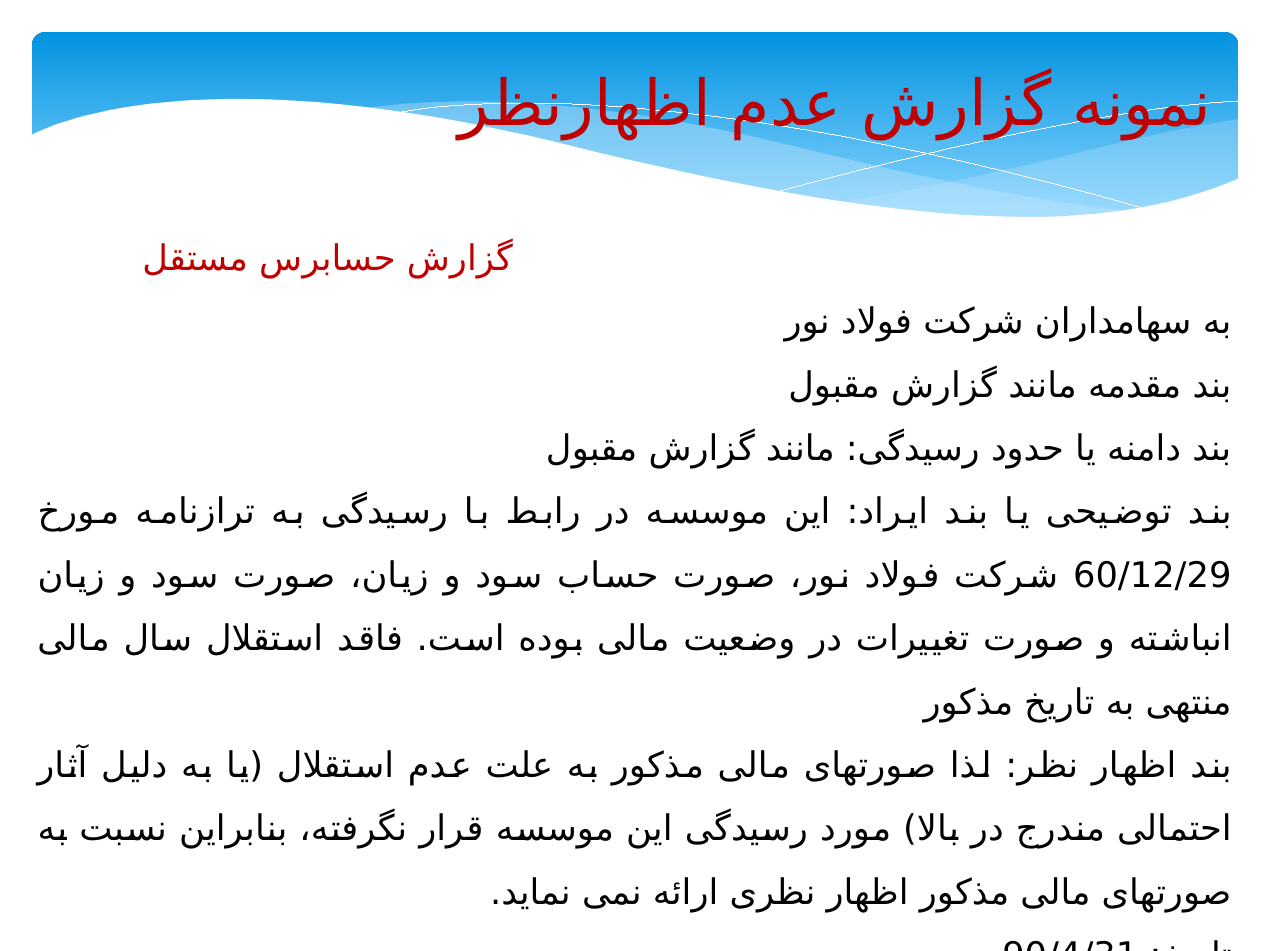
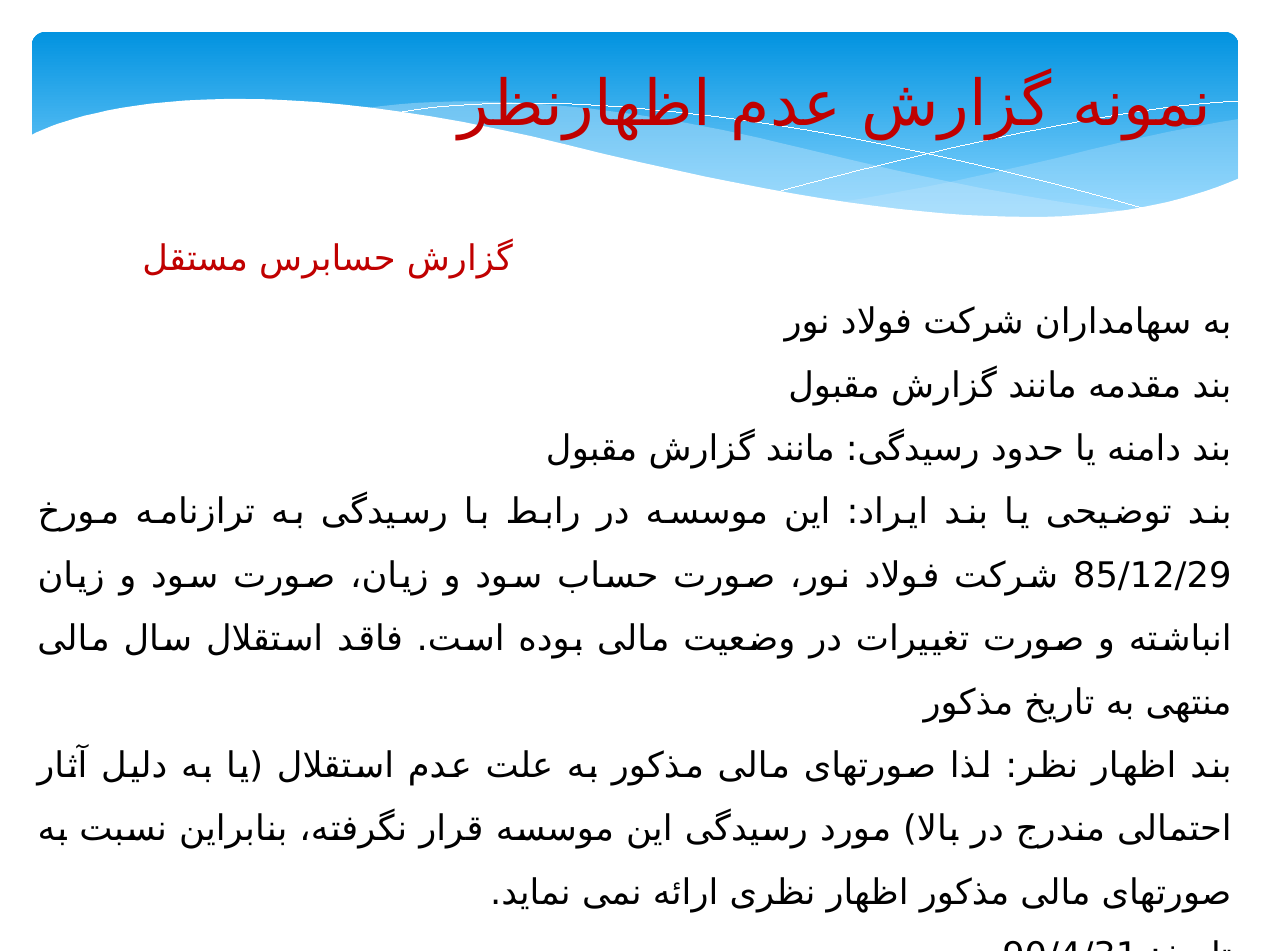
60/12/29: 60/12/29 -> 85/12/29 (1152, 576)
